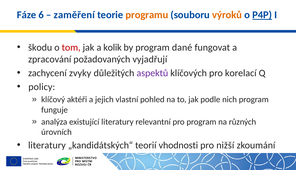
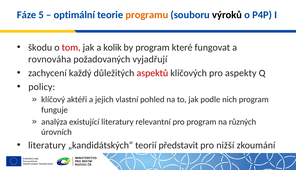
6: 6 -> 5 (41, 15)
zaměření: zaměření -> optimální (74, 15)
výroků colour: orange -> black (227, 15)
P4P underline: present -> none (262, 15)
dané: dané -> které (182, 47)
zpracování: zpracování -> rovnováha (50, 59)
zvyky: zvyky -> každý (80, 73)
aspektů colour: purple -> red (152, 73)
korelací: korelací -> aspekty (241, 73)
vhodnosti: vhodnosti -> představit (178, 146)
